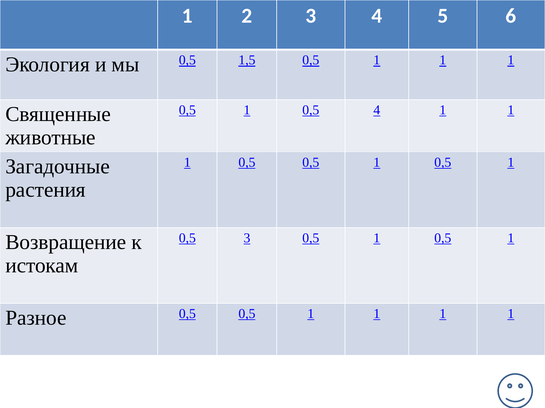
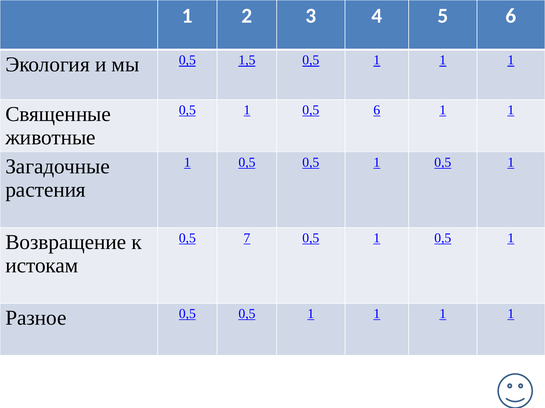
0,5 4: 4 -> 6 (377, 110)
0,5 3: 3 -> 7 (247, 238)
